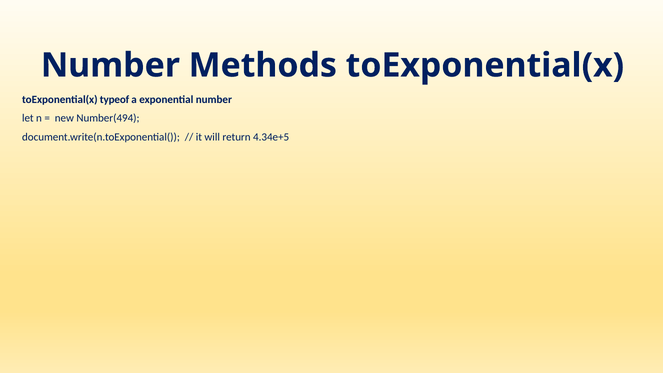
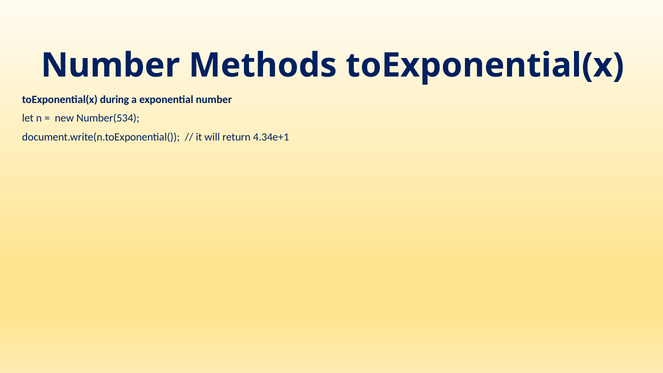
typeof: typeof -> during (115, 99)
Number(494: Number(494 -> Number(534 (108, 118)
4.34e+5: 4.34e+5 -> 4.34e+1 (271, 137)
